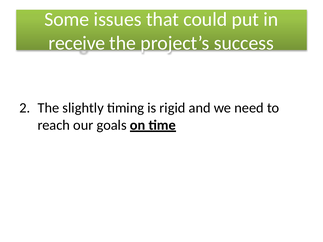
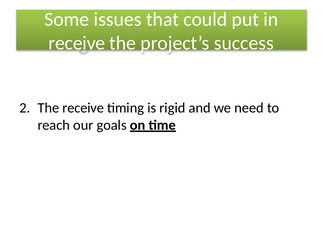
The slightly: slightly -> receive (83, 108)
